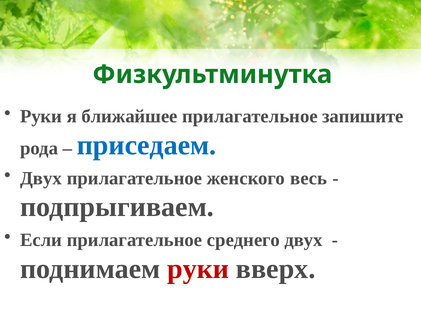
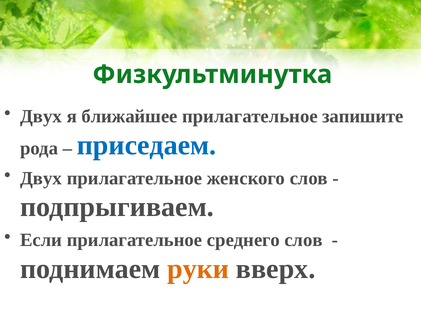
Руки: Руки -> Двух (41, 116)
женского весь: весь -> слов (309, 178)
среднего двух: двух -> слов (303, 240)
руки colour: red -> orange (198, 269)
